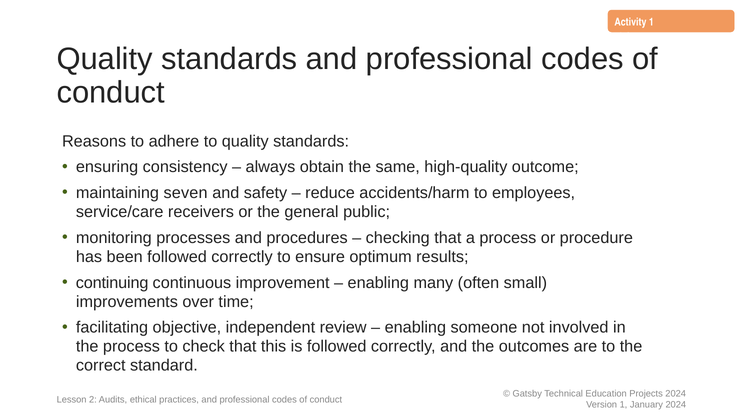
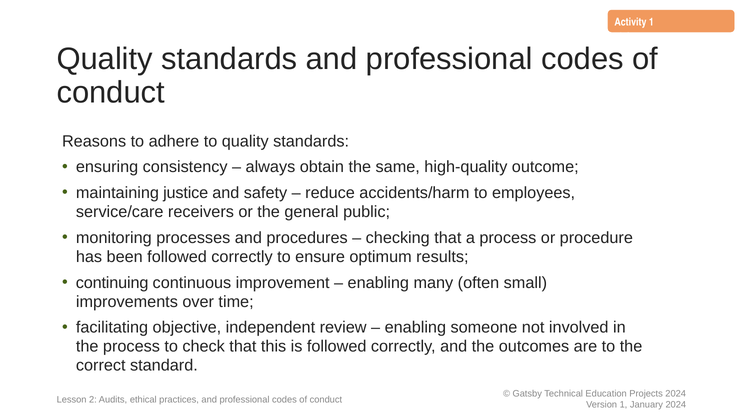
seven: seven -> justice (186, 193)
